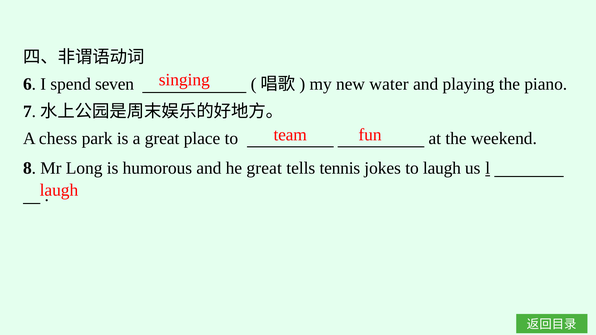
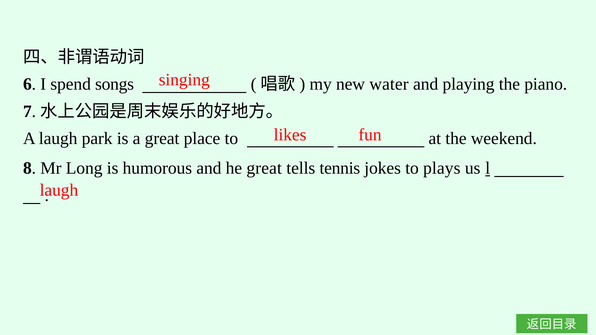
seven: seven -> songs (115, 84)
team: team -> likes (290, 135)
A chess: chess -> laugh (58, 139)
to laugh: laugh -> plays (442, 168)
